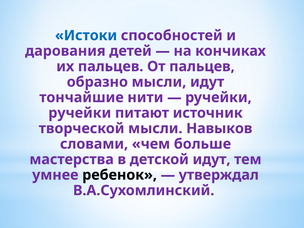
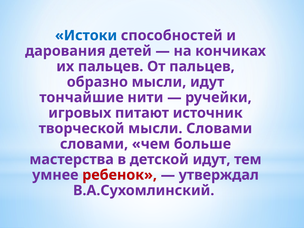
ручейки: ручейки -> игровых (80, 113)
мысли Навыков: Навыков -> Словами (219, 128)
ребенок colour: black -> red (120, 175)
